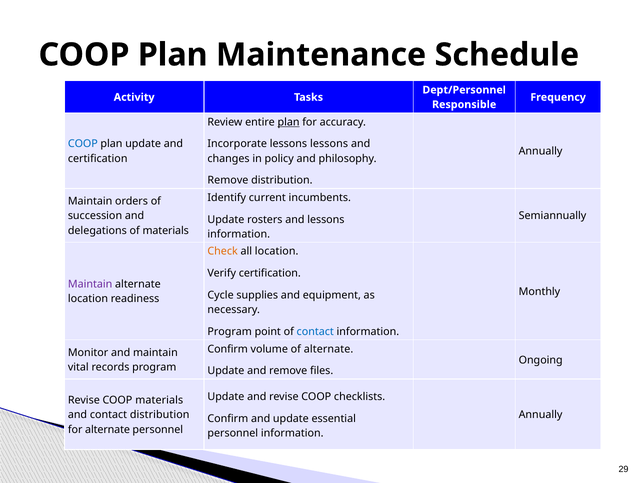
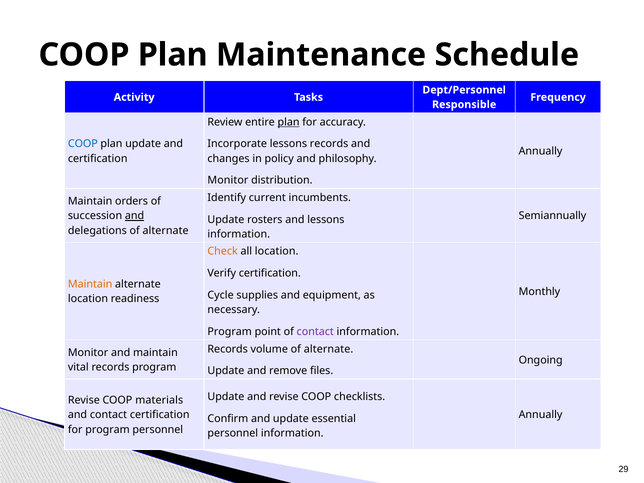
lessons lessons: lessons -> records (329, 144)
Remove: Remove -> Monitor (228, 180)
and underline: none -> present (135, 216)
delegations of materials: materials -> alternate (166, 231)
Maintain colour: purple -> orange (90, 284)
contact colour: blue -> purple (315, 332)
Confirm: Confirm -> Records (228, 349)
contact distribution: distribution -> certification (160, 415)
for alternate: alternate -> program (108, 429)
